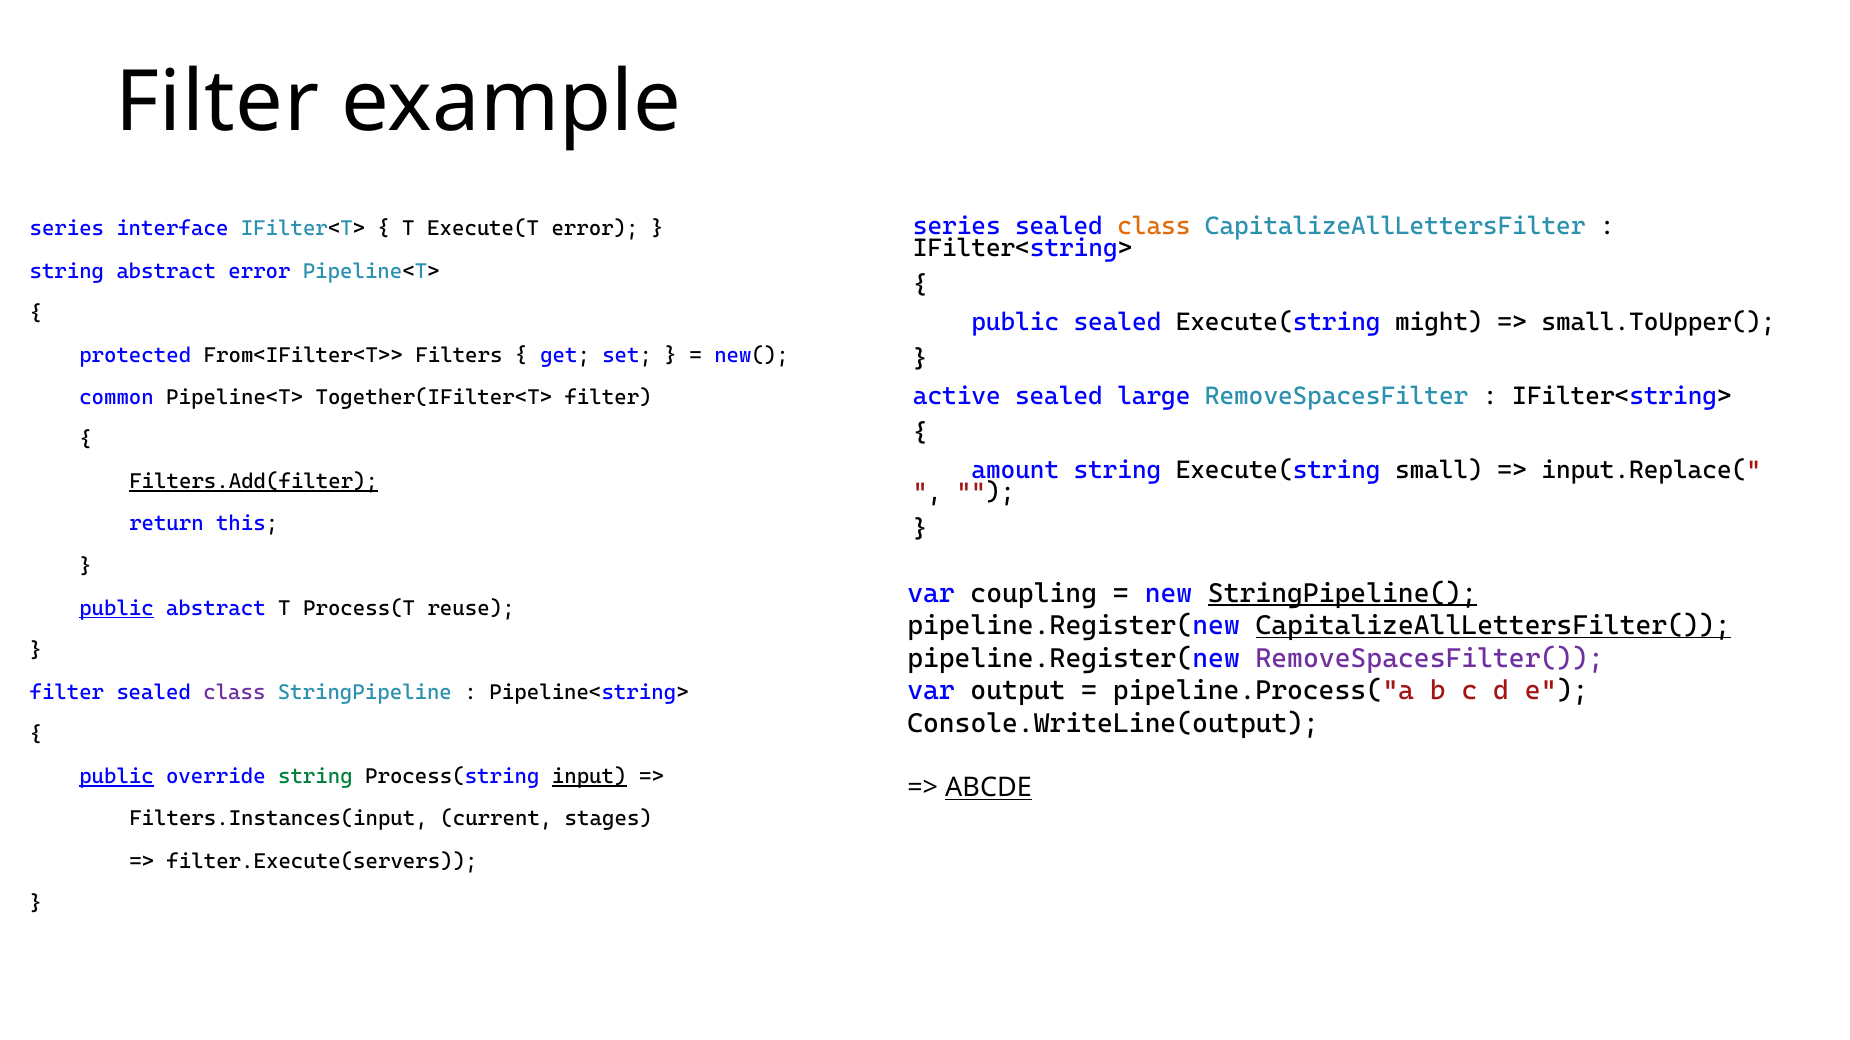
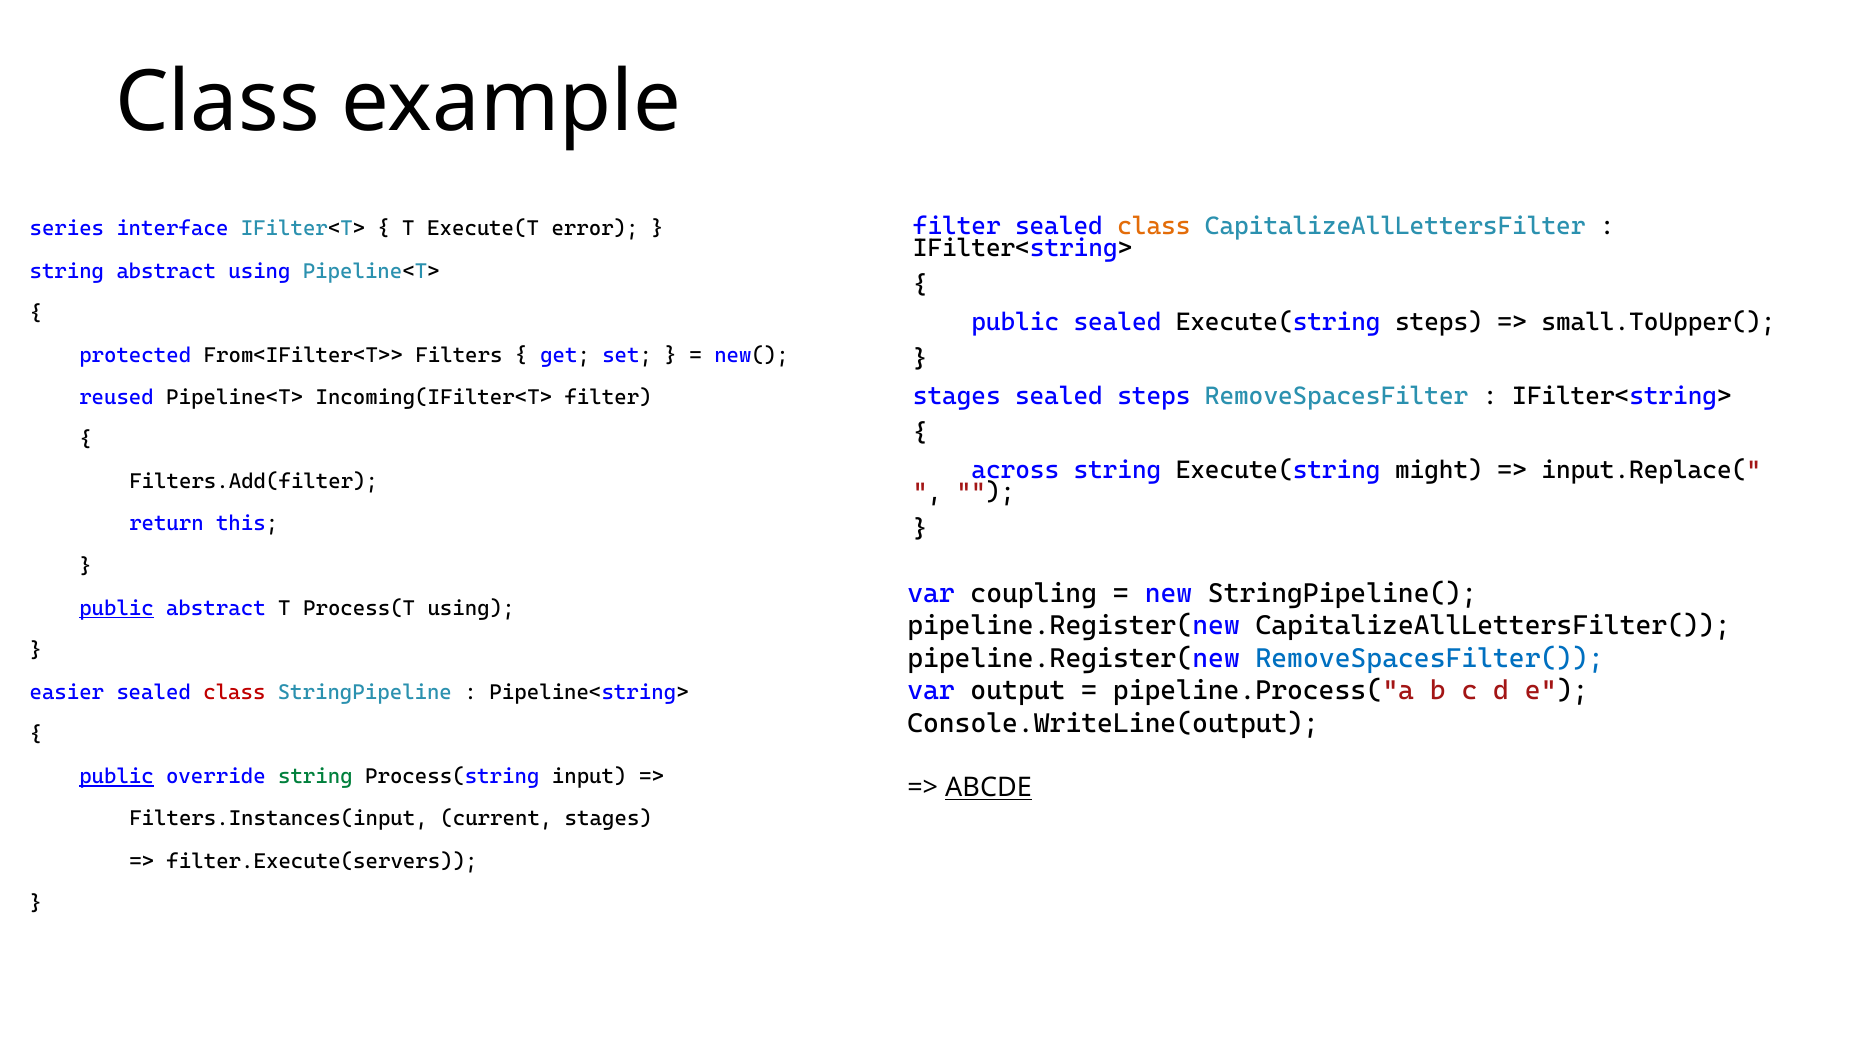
Filter: Filter -> Class (217, 102)
series: series -> filter (957, 227)
abstract error: error -> using (259, 271)
Execute(string might: might -> steps (1439, 323)
active: active -> stages (957, 397)
sealed large: large -> steps (1154, 397)
common: common -> reused (117, 398)
Together(IFilter<T>: Together(IFilter<T> -> Incoming(IFilter<T> (434, 398)
amount: amount -> across (1015, 471)
small: small -> might (1439, 471)
Filters.Add(filter underline: present -> none (254, 482)
StringPipeline( underline: present -> none (1343, 594)
Process(T reuse: reuse -> using (471, 609)
CapitalizeAllLettersFilter( underline: present -> none (1493, 626)
RemoveSpacesFilter( colour: purple -> blue (1430, 659)
filter: filter -> easier (67, 693)
class colour: purple -> red (234, 693)
input underline: present -> none (589, 777)
